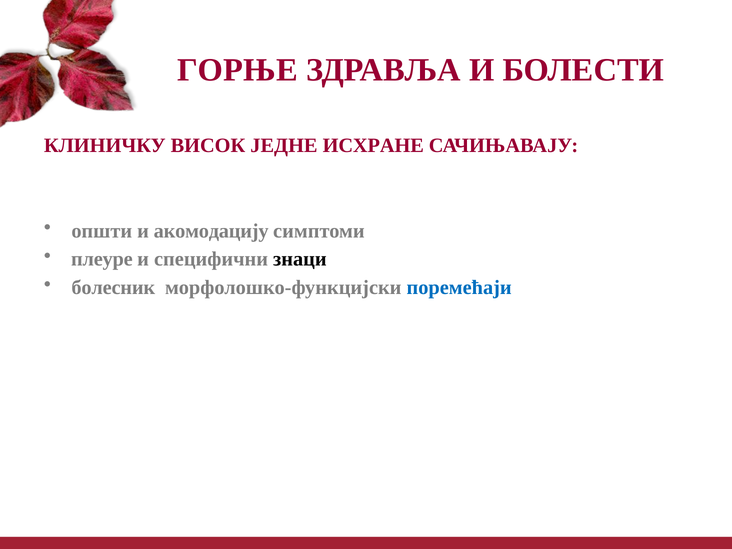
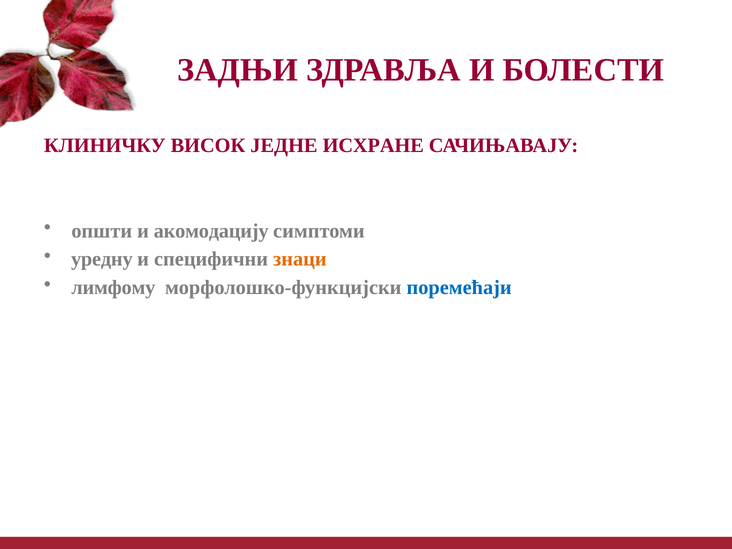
ГОРЊЕ: ГОРЊЕ -> ЗАДЊИ (238, 70)
плеуре: плеуре -> уредну (102, 259)
знаци colour: black -> orange (300, 259)
болесник: болесник -> лимфому (113, 288)
